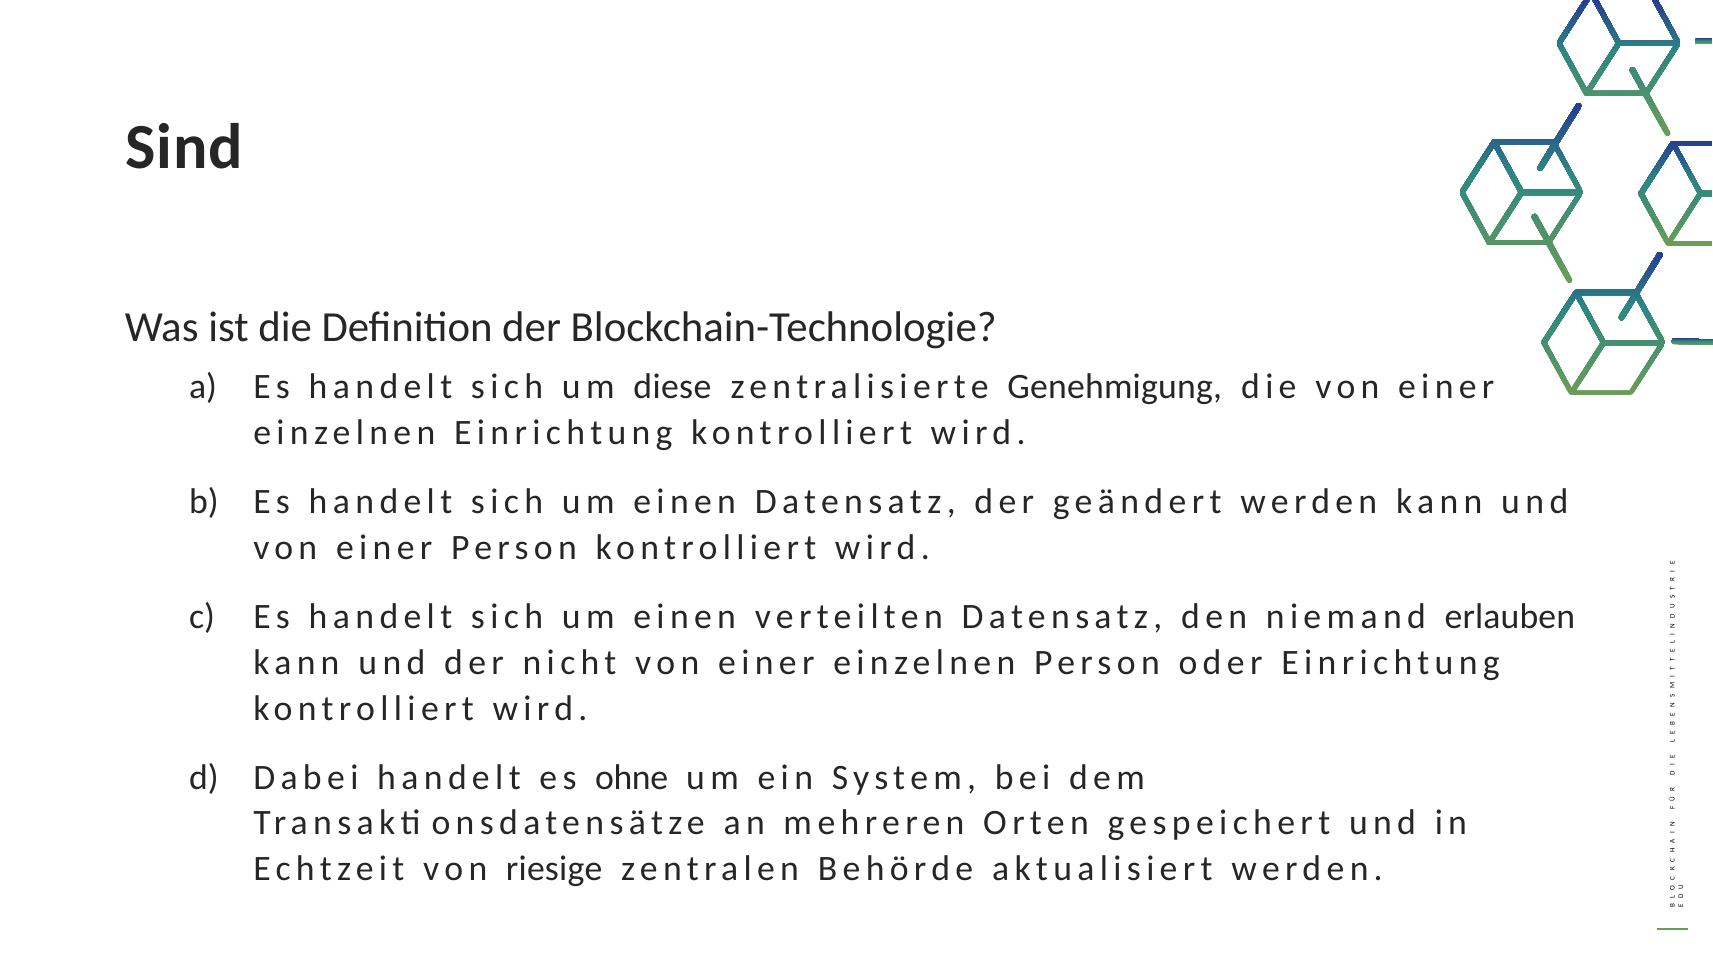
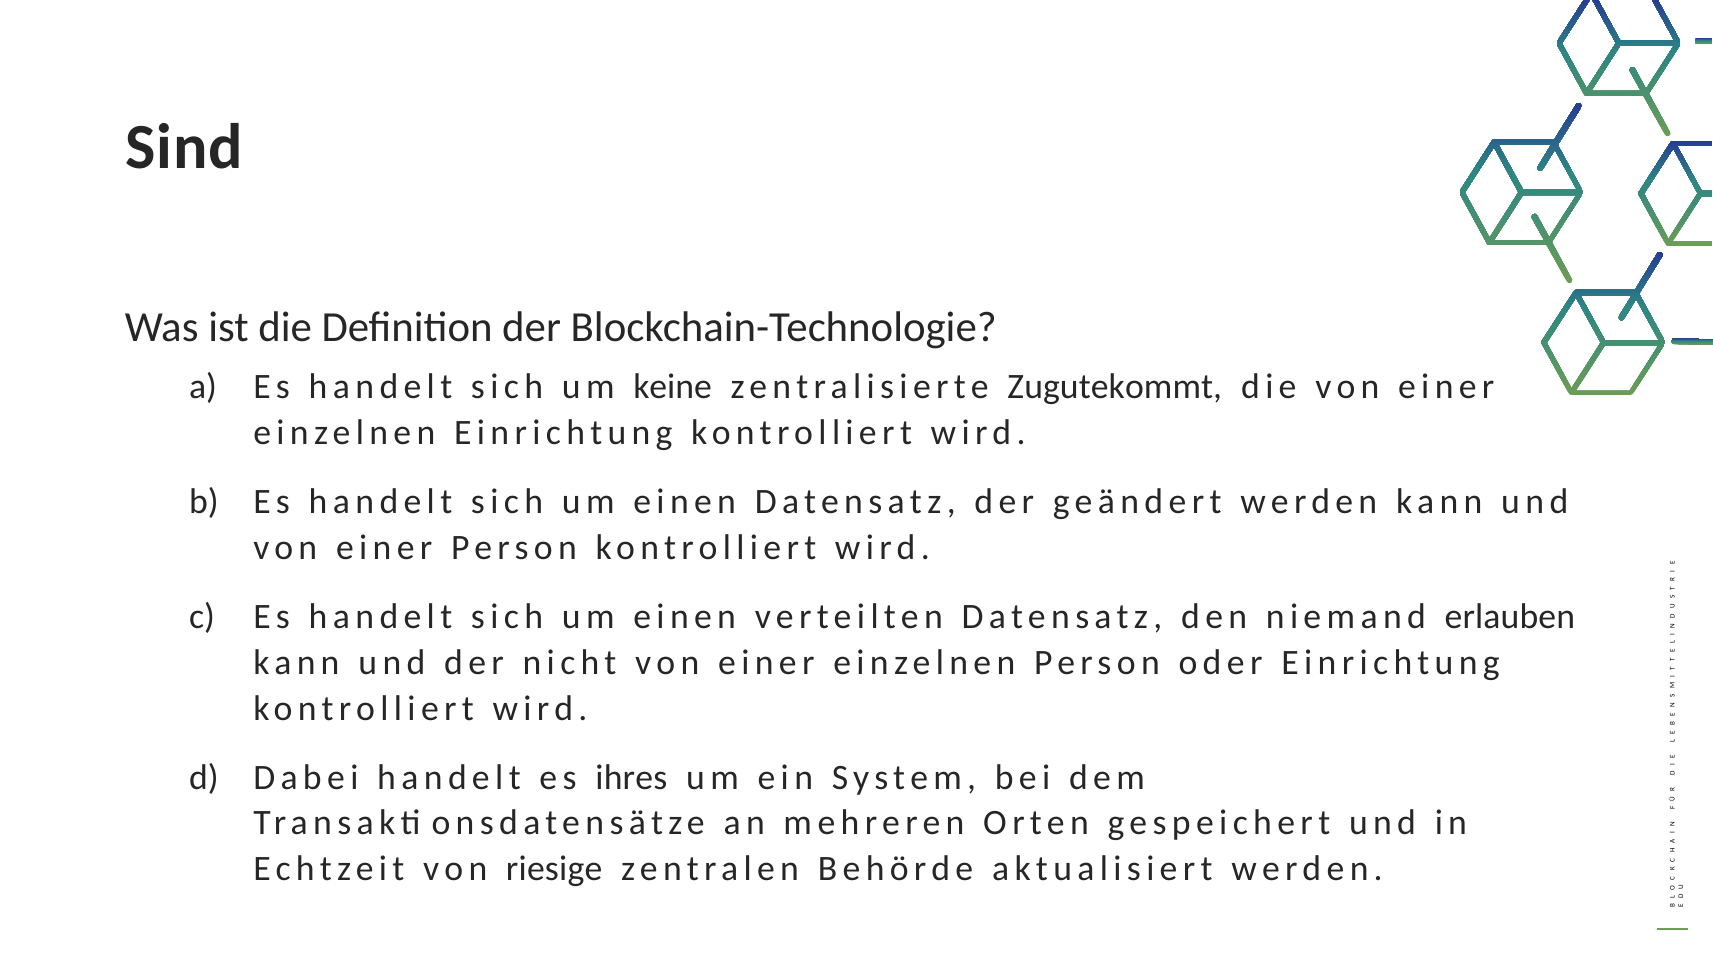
diese: diese -> keine (673, 387)
Genehmigung: Genehmigung -> Zugutekommt (1115, 387)
ohne: ohne -> ihres (631, 777)
